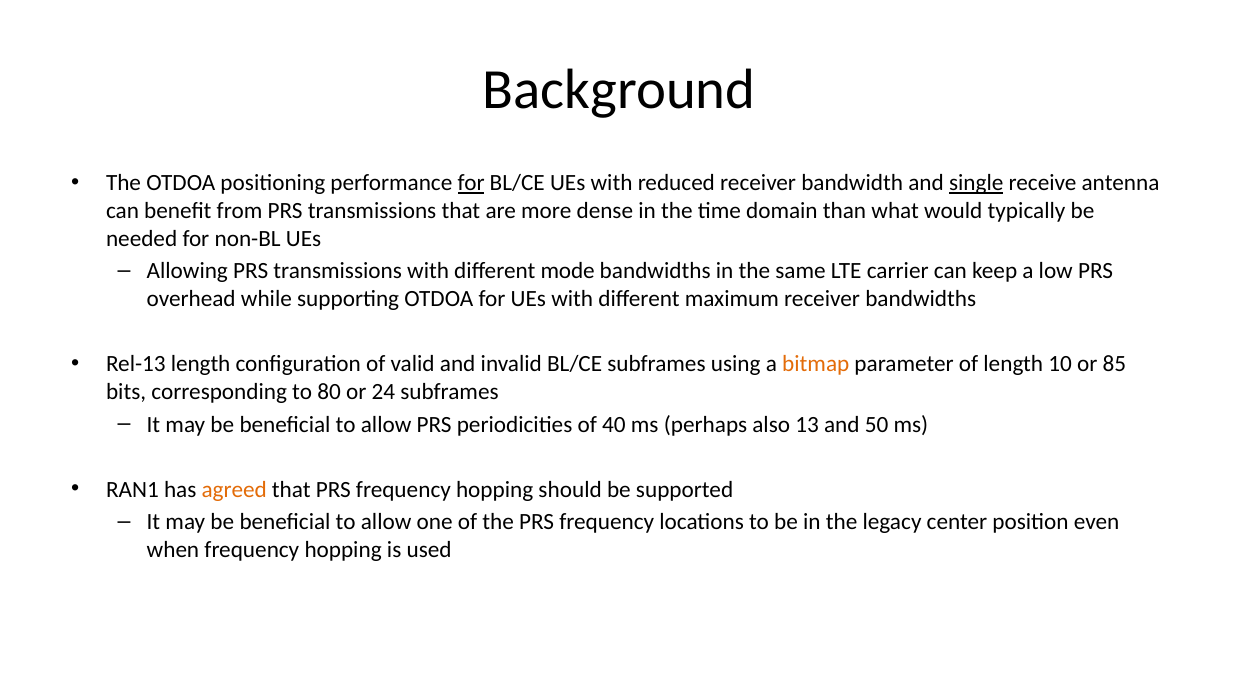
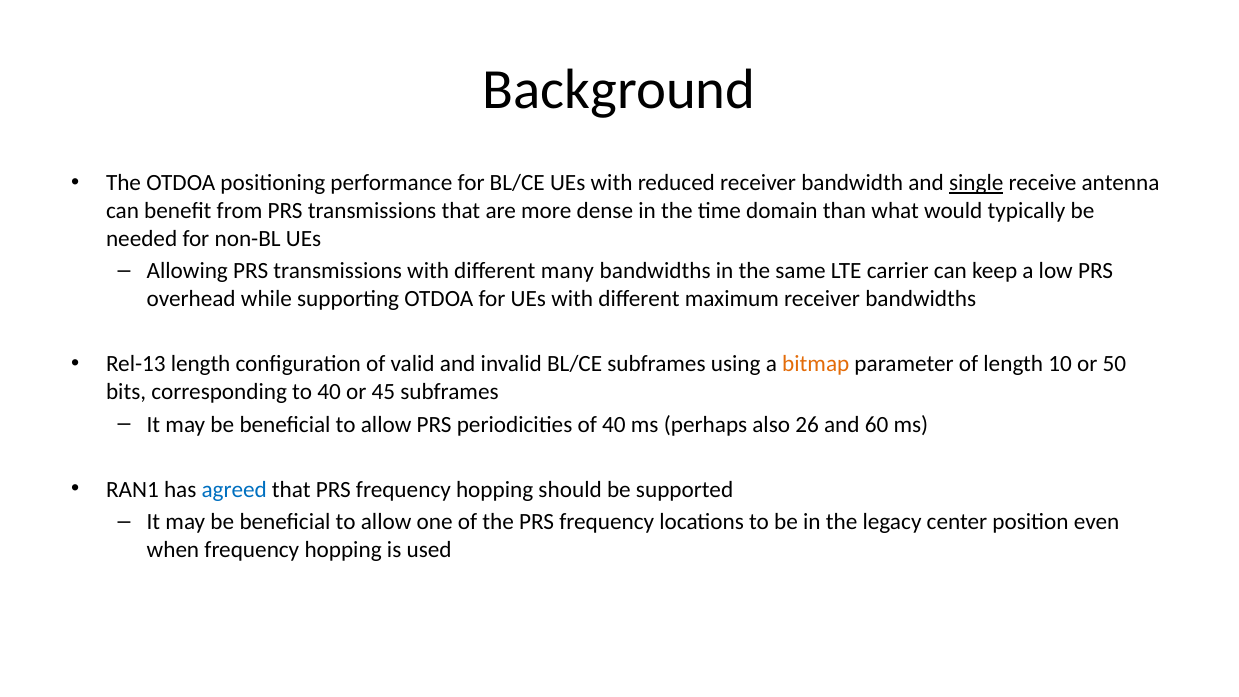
for underline: present -> none (471, 183)
mode: mode -> many (567, 271)
85: 85 -> 50 (1114, 364)
to 80: 80 -> 40 (329, 392)
24: 24 -> 45 (383, 392)
13: 13 -> 26 (807, 424)
50: 50 -> 60 (877, 424)
agreed colour: orange -> blue (234, 489)
